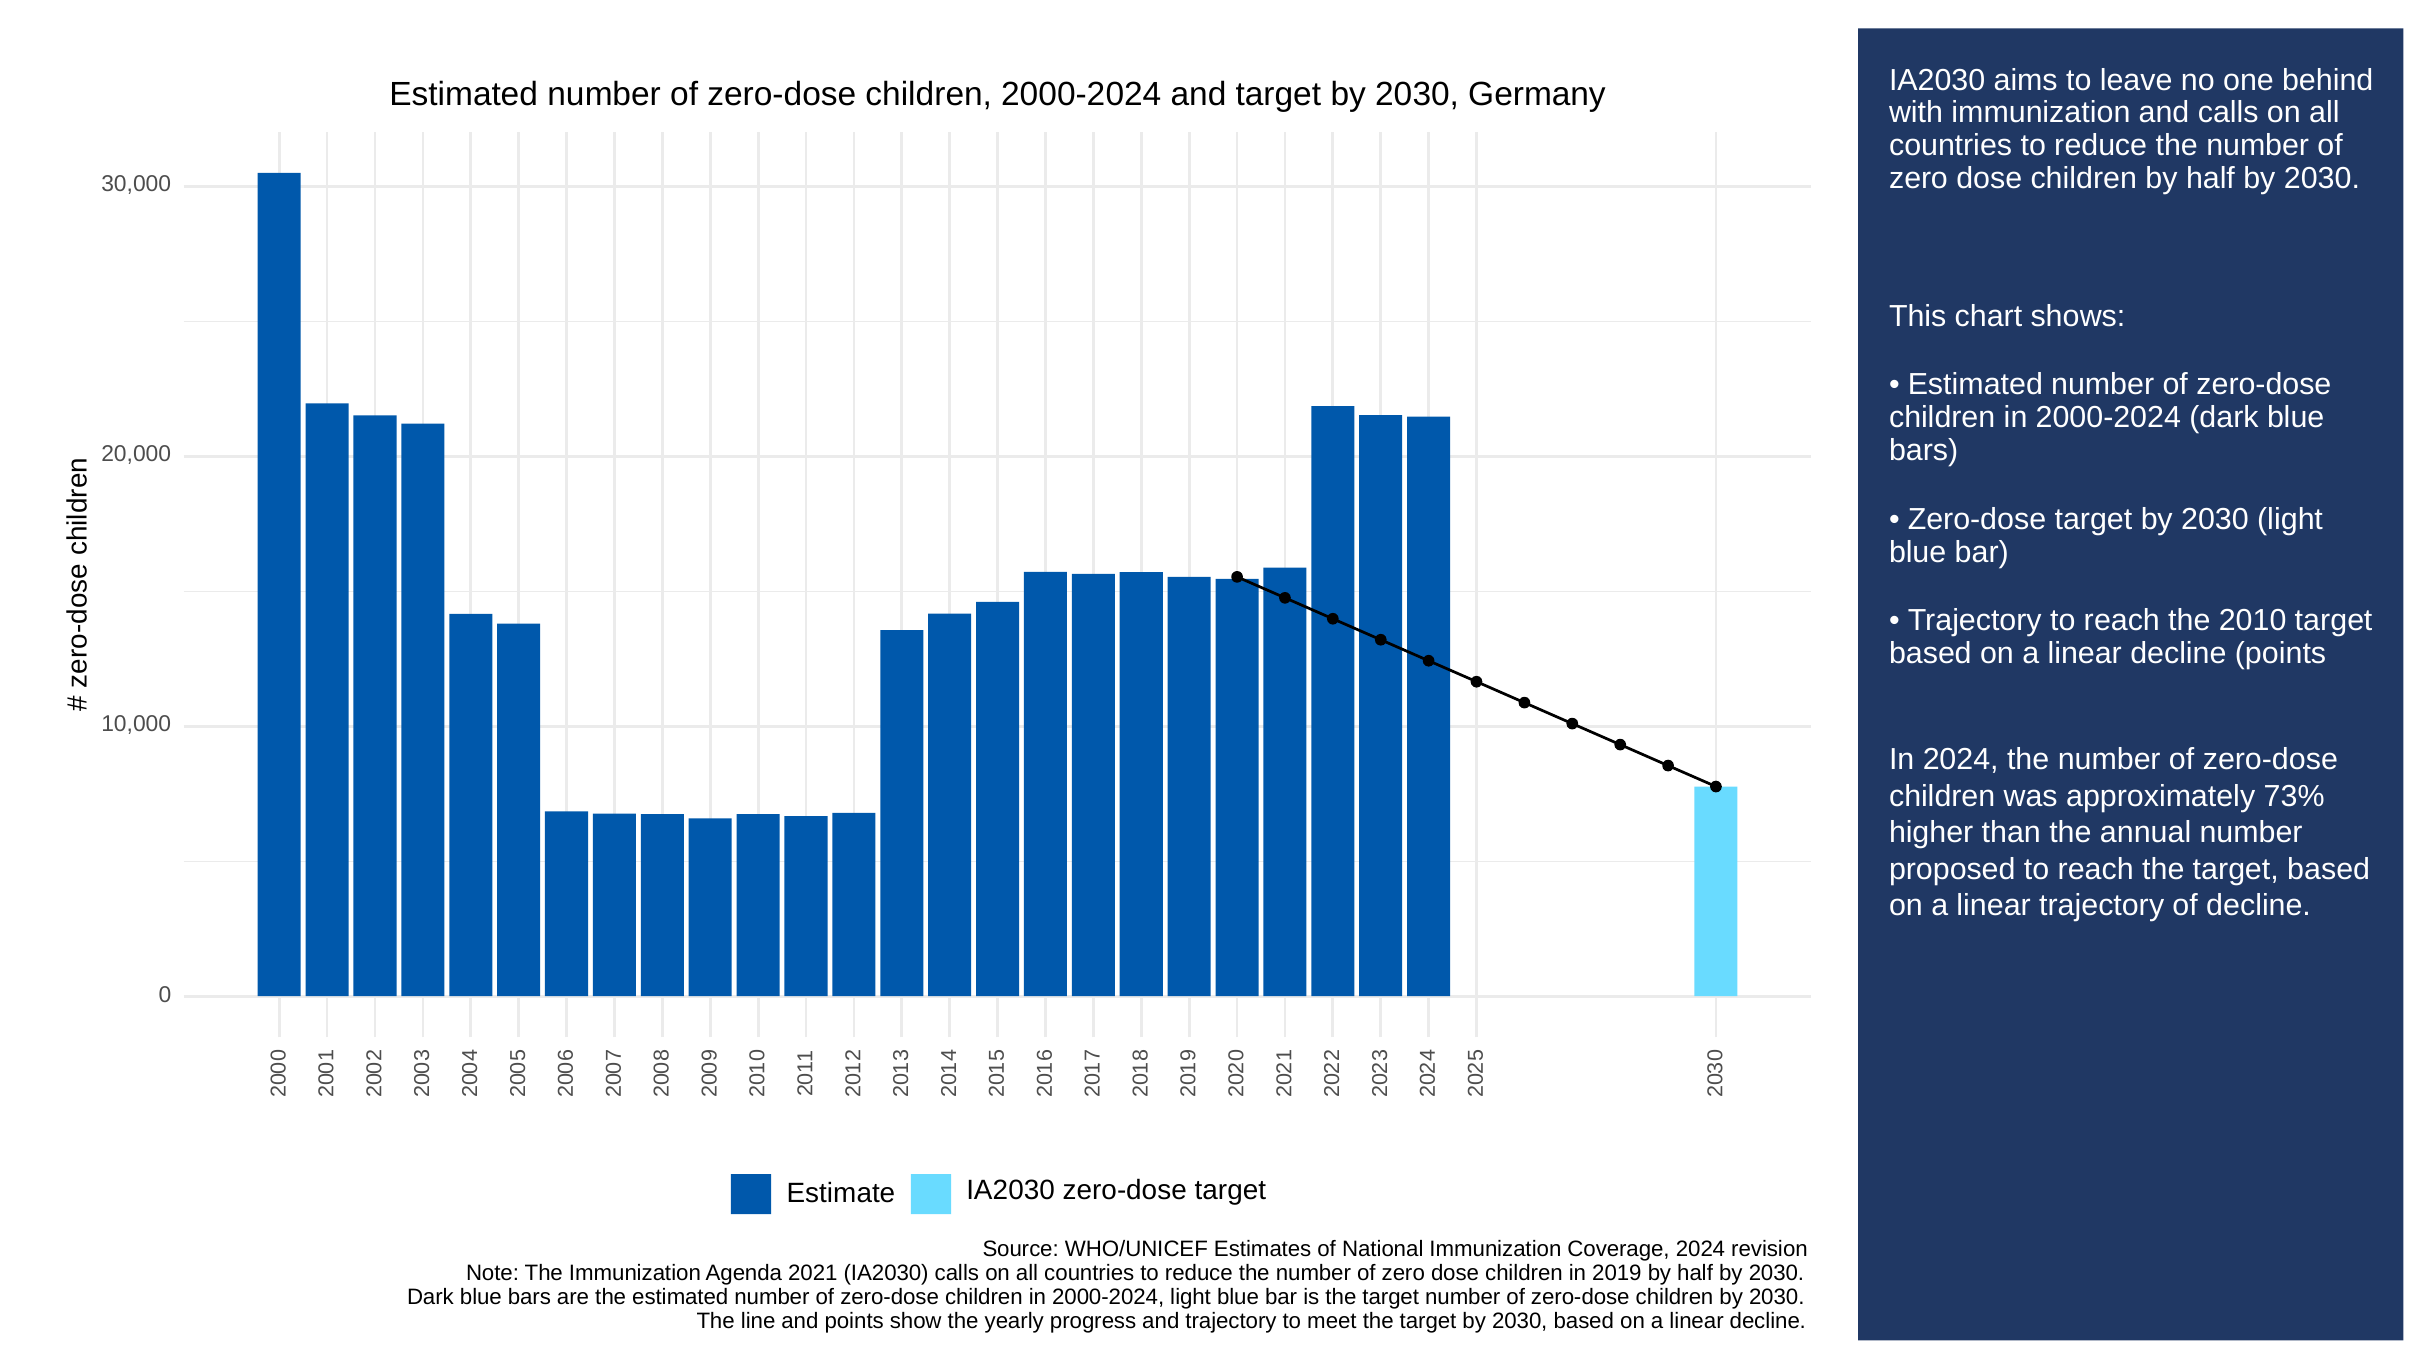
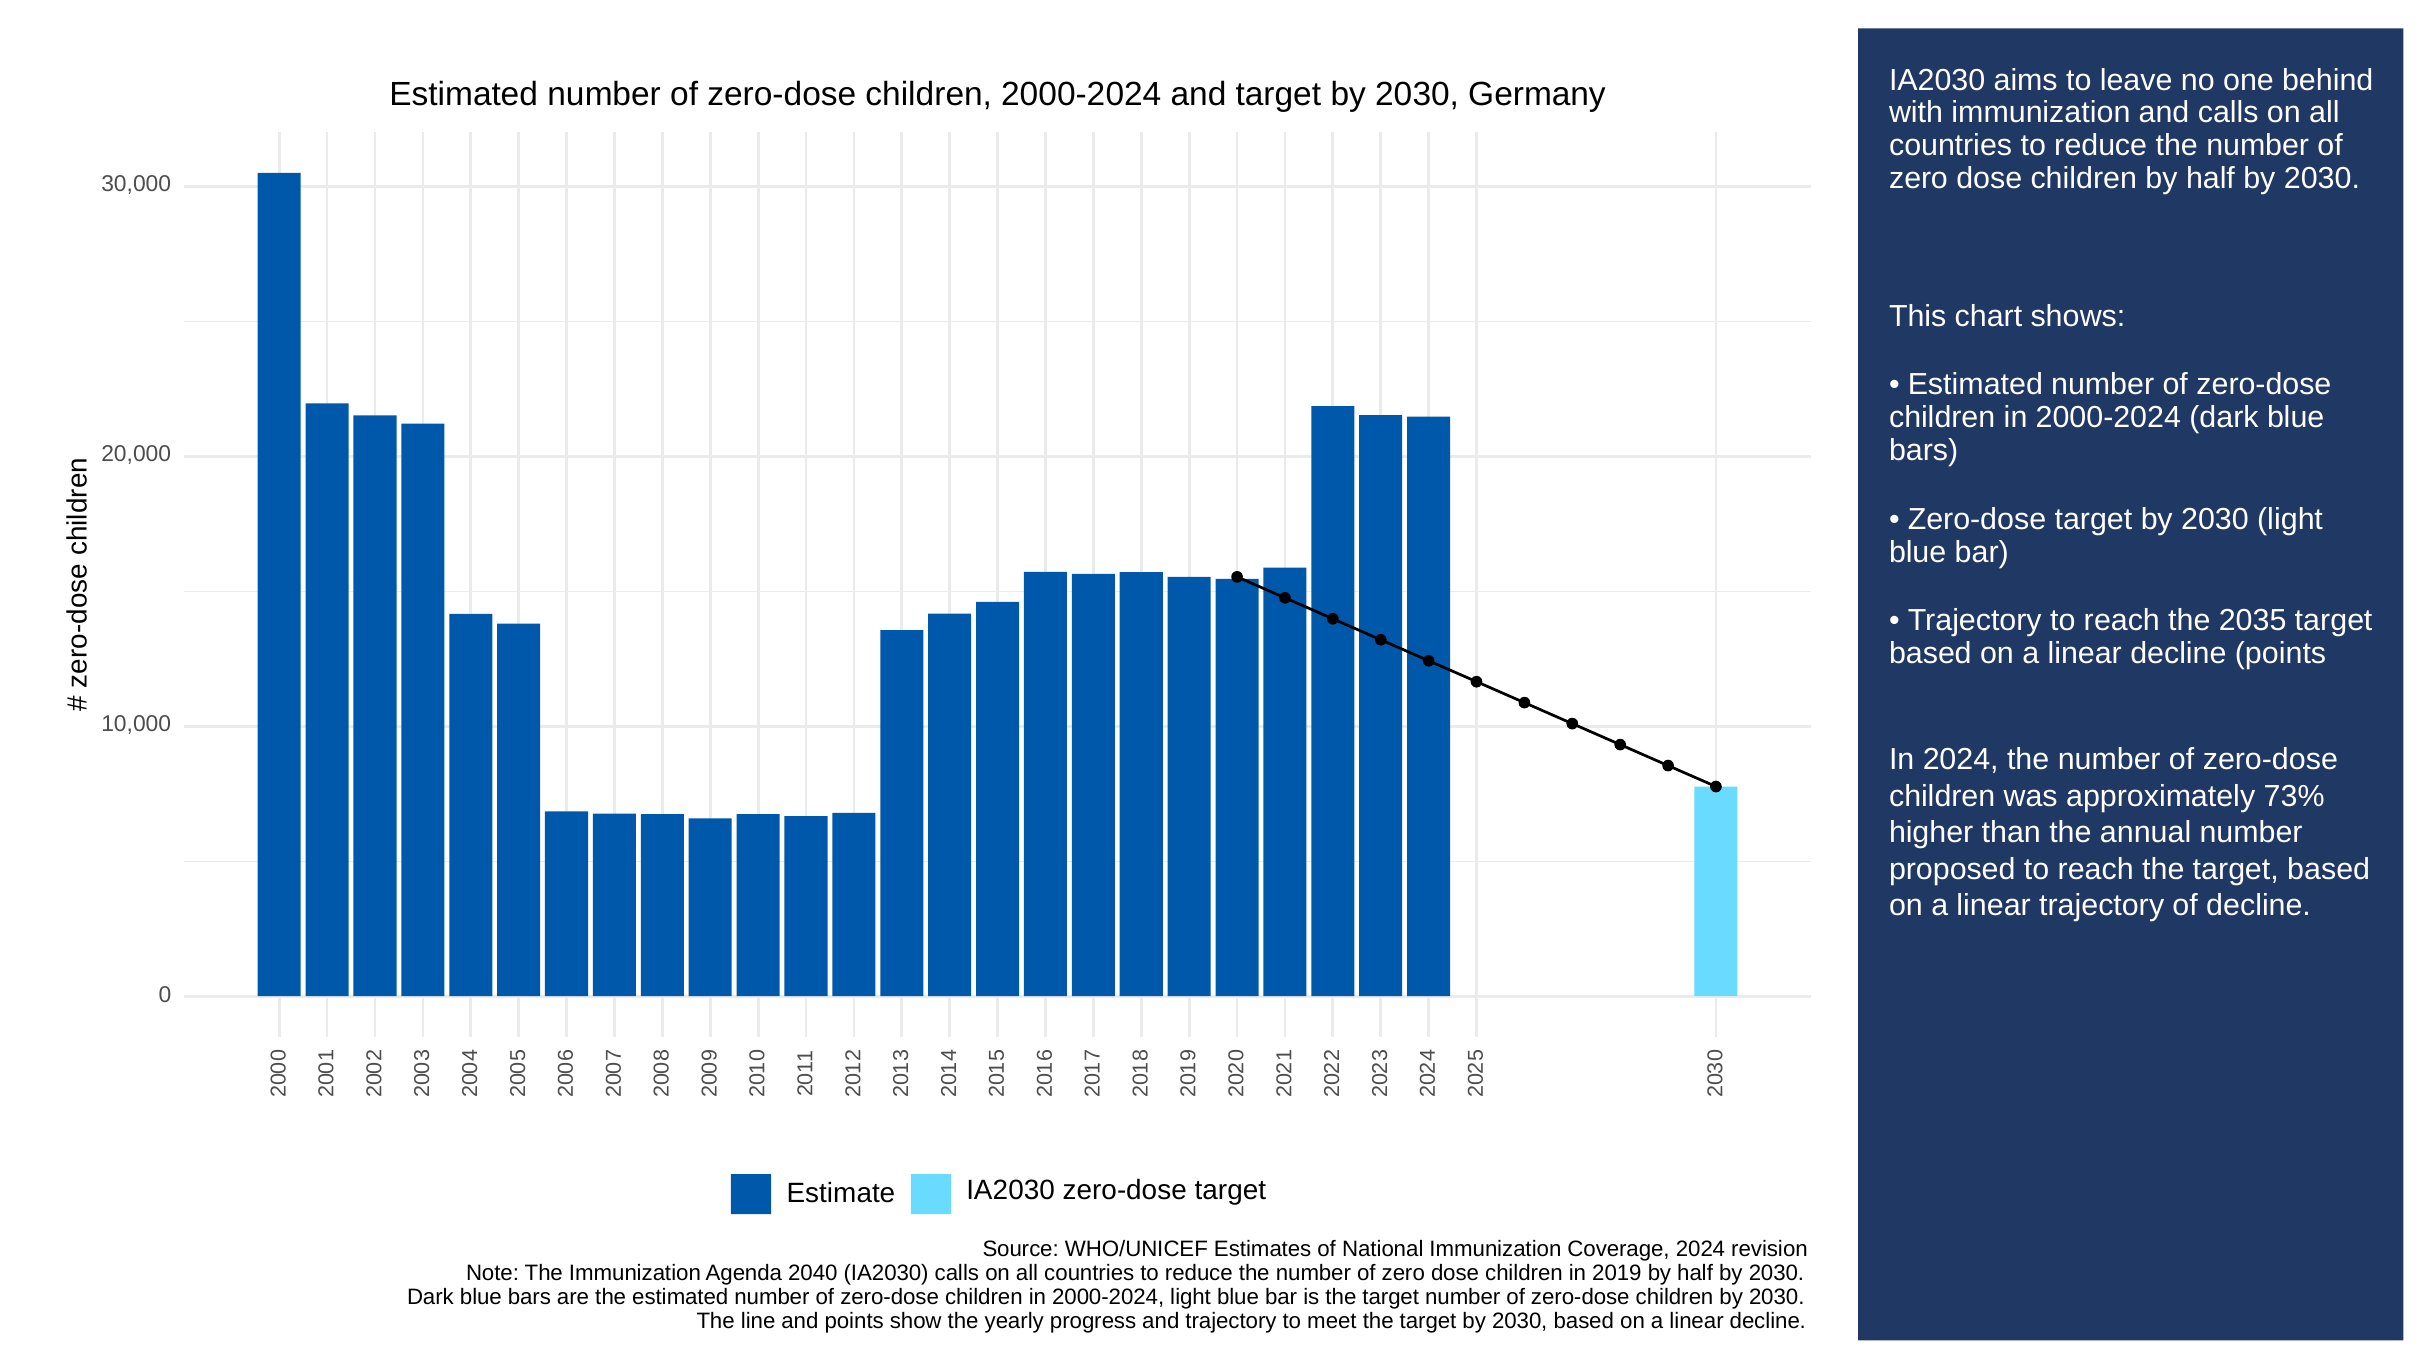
2010: 2010 -> 2035 (2253, 621)
2021: 2021 -> 2040 (813, 1273)
